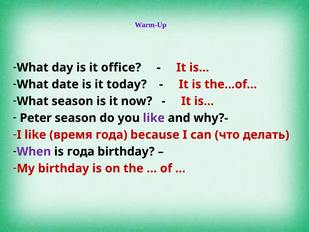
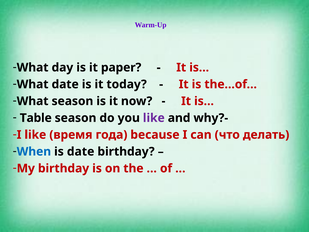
office: office -> paper (121, 67)
Peter: Peter -> Table (36, 118)
When colour: purple -> blue (34, 151)
is года: года -> date (81, 151)
